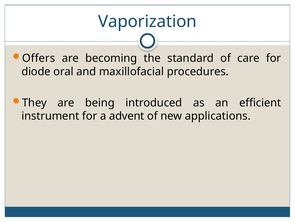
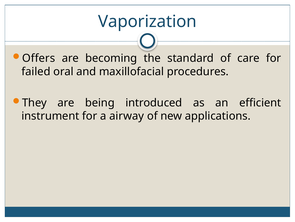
diode: diode -> failed (36, 71)
advent: advent -> airway (127, 116)
